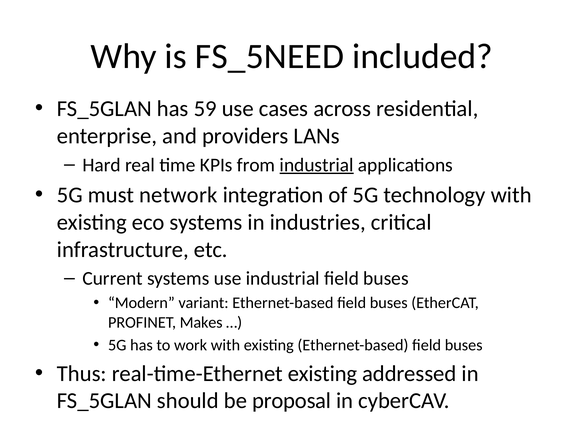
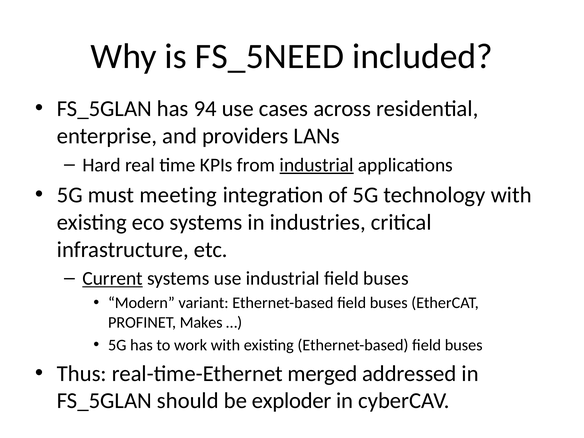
59: 59 -> 94 (205, 109)
network: network -> meeting (178, 195)
Current underline: none -> present (113, 279)
real-time-Ethernet existing: existing -> merged (322, 374)
proposal: proposal -> exploder (292, 401)
